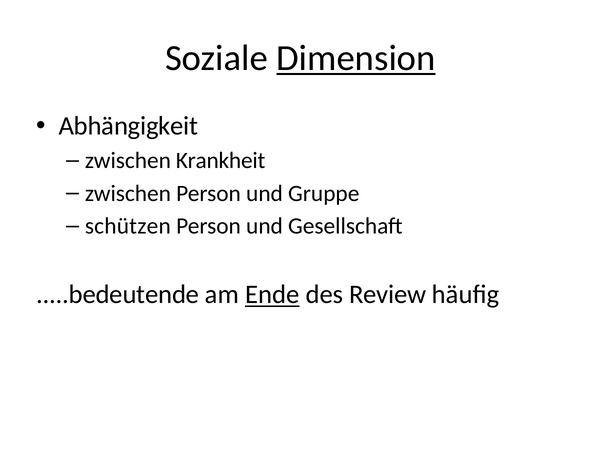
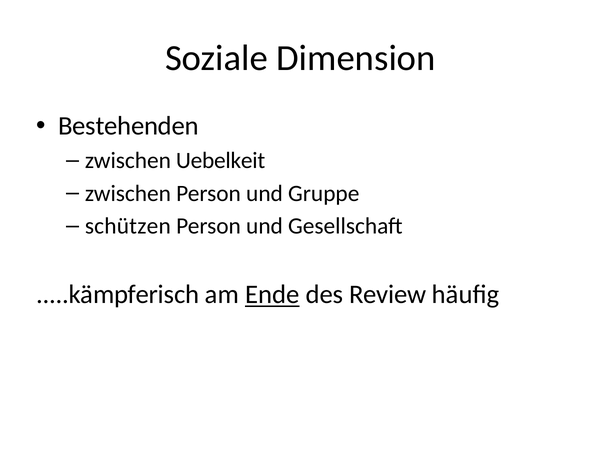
Dimension underline: present -> none (356, 58)
Abhängigkeit: Abhängigkeit -> Bestehenden (128, 126)
Krankheit: Krankheit -> Uebelkeit (221, 161)
.....bedeutende: .....bedeutende -> .....kämpferisch (118, 294)
